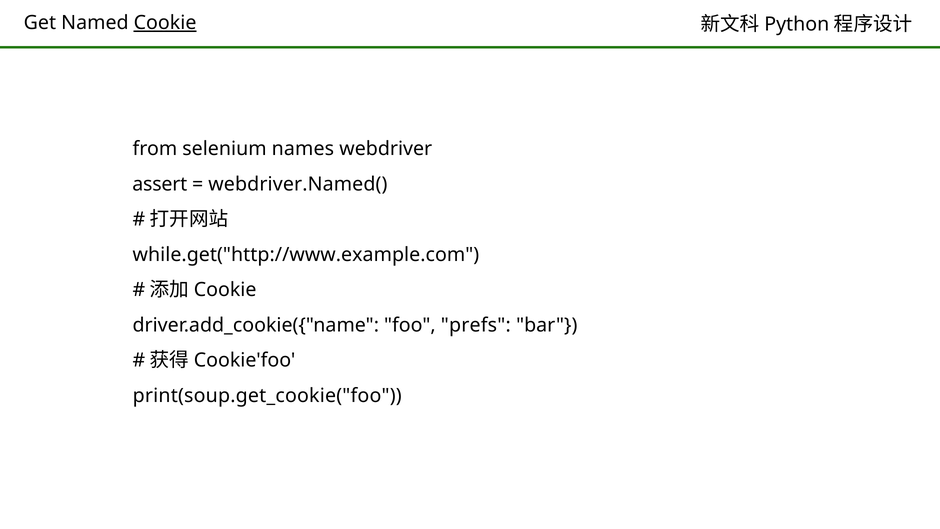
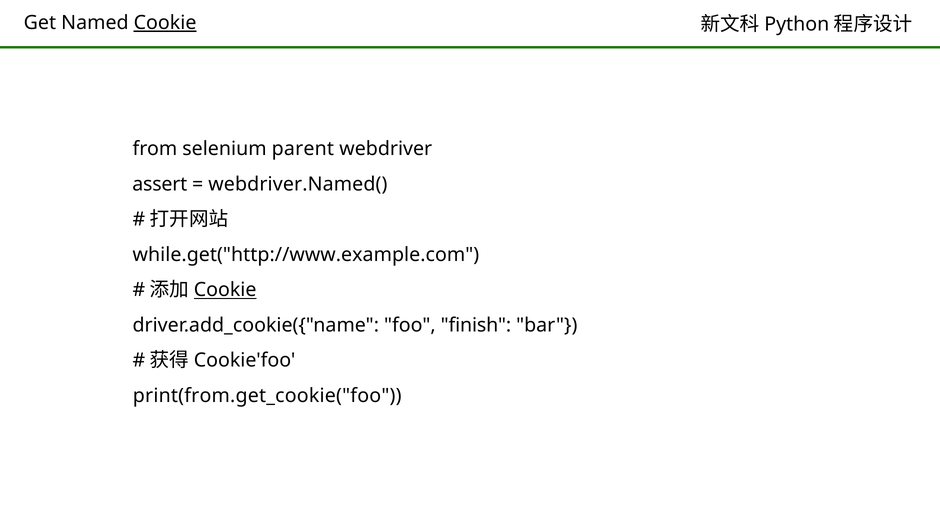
names: names -> parent (303, 149)
Cookie underline: none -> present (225, 290)
prefs: prefs -> finish (476, 325)
print(soup.get_cookie("foo: print(soup.get_cookie("foo -> print(from.get_cookie("foo (267, 396)
